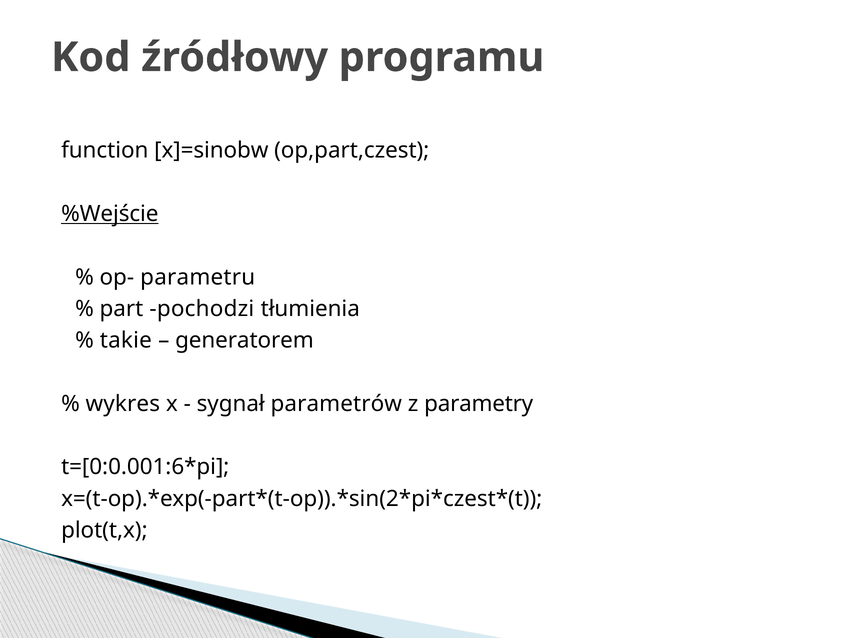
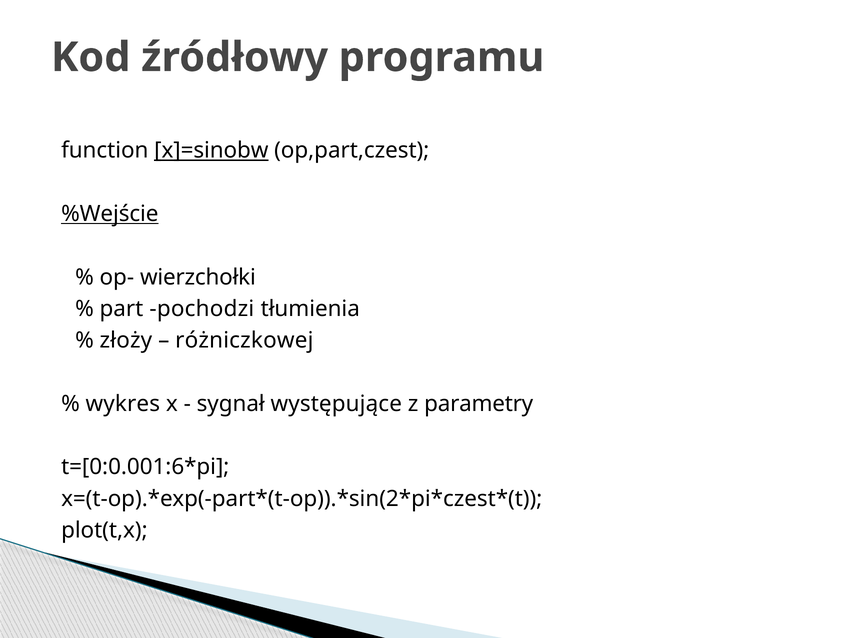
x]=sinobw underline: none -> present (211, 151)
parametru: parametru -> wierzchołki (198, 277)
takie: takie -> złoży (126, 341)
generatorem: generatorem -> różniczkowej (244, 341)
parametrów: parametrów -> występujące (336, 404)
